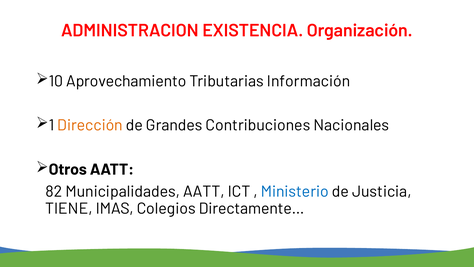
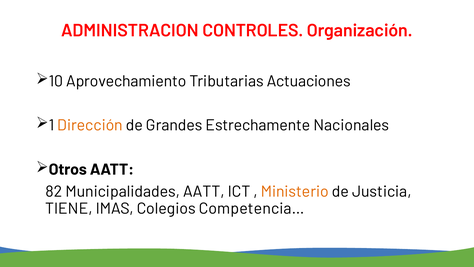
EXISTENCIA: EXISTENCIA -> CONTROLES (253, 31)
Información: Información -> Actuaciones (309, 81)
Contribuciones: Contribuciones -> Estrechamente (258, 125)
Ministerio colour: blue -> orange (295, 191)
Directamente…: Directamente… -> Competencia… (252, 208)
